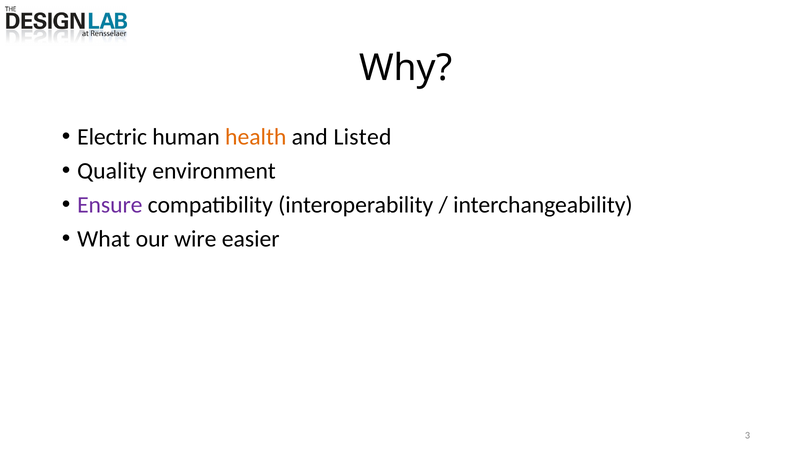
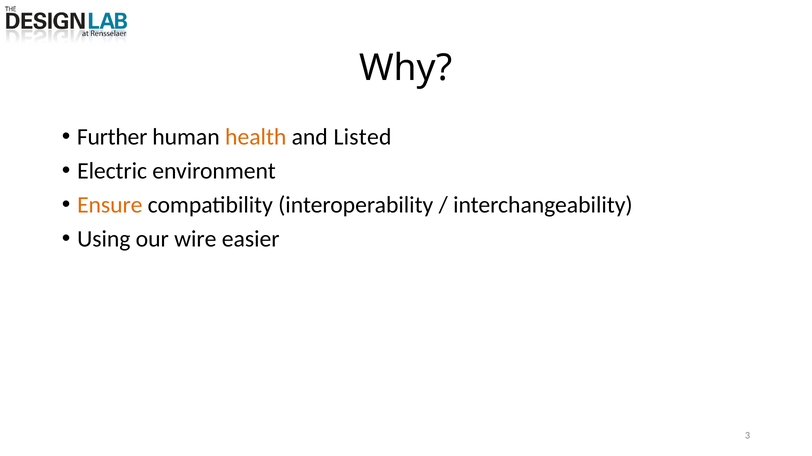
Electric: Electric -> Further (112, 137)
Quality: Quality -> Electric (112, 171)
Ensure colour: purple -> orange (110, 205)
What: What -> Using (104, 239)
